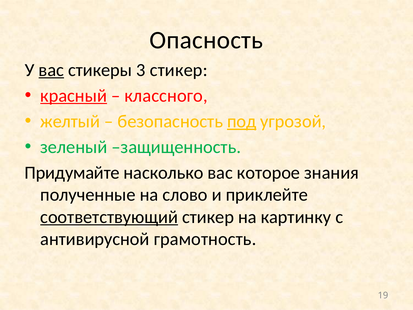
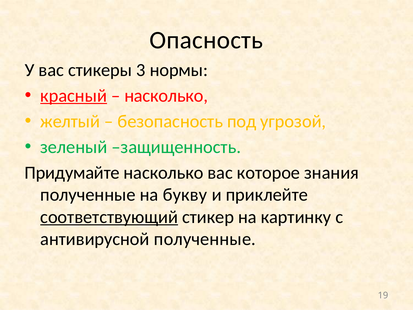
вас underline: present -> none (51, 70)
3 стикер: стикер -> нормы (179, 70)
классного: классного -> насколько (166, 96)
под underline: present -> none (242, 121)
слово: слово -> букву (185, 195)
антивирусной грамотность: грамотность -> полученные (205, 239)
